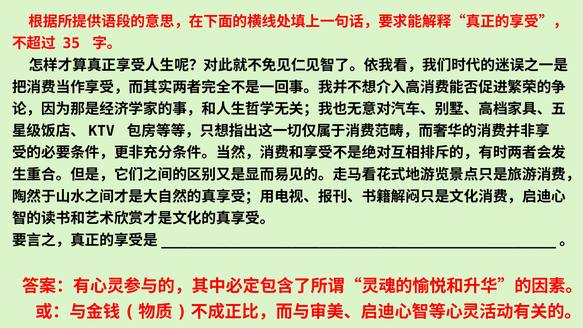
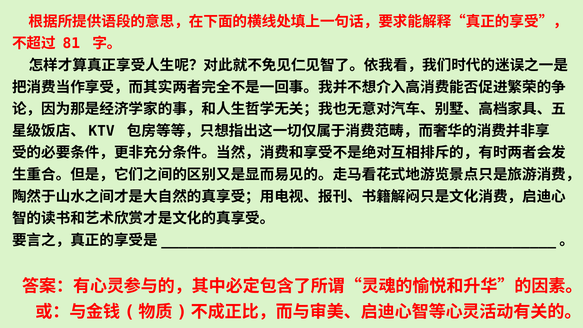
35: 35 -> 81 (71, 43)
